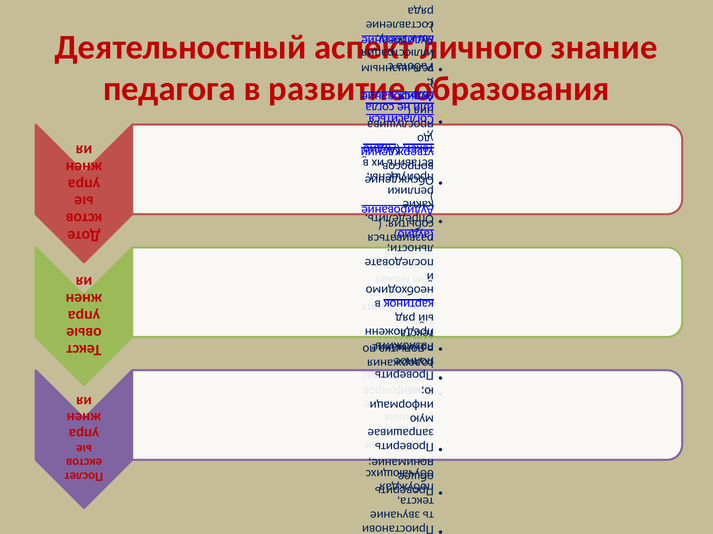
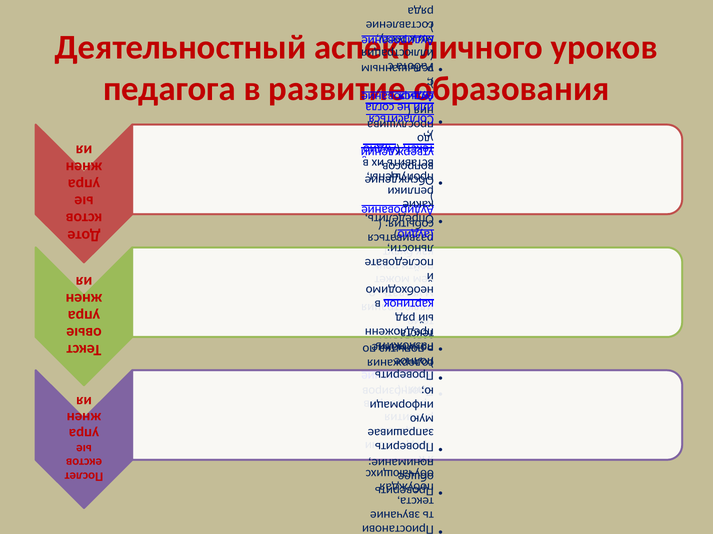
знание: знание -> уроков (604, 48)
